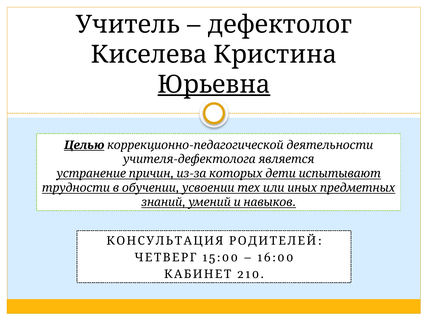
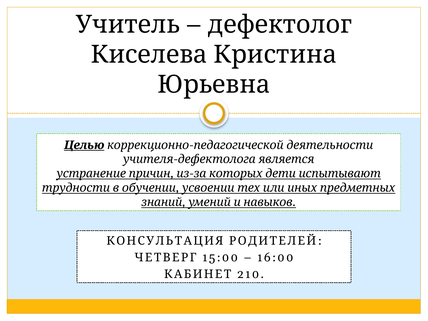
Юрьевна underline: present -> none (214, 85)
